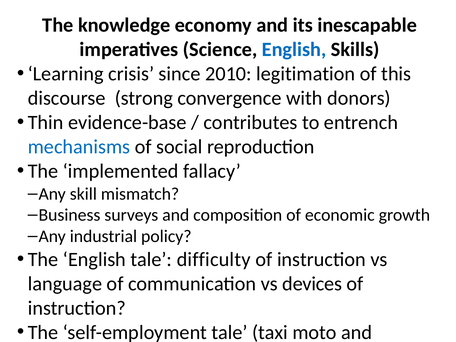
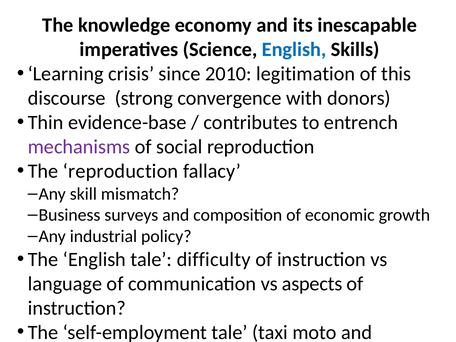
mechanisms colour: blue -> purple (79, 147)
The implemented: implemented -> reproduction (121, 171)
devices: devices -> aspects (312, 284)
